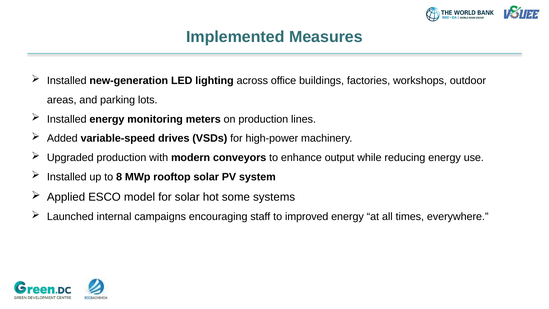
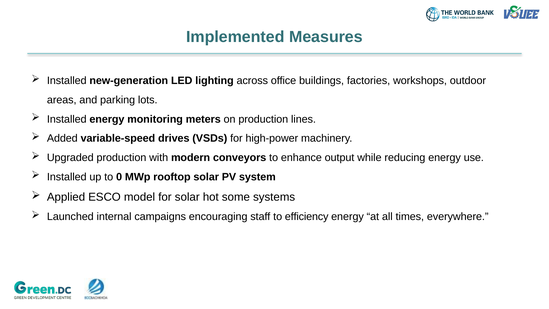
8: 8 -> 0 (119, 177)
improved: improved -> efficiency (307, 217)
